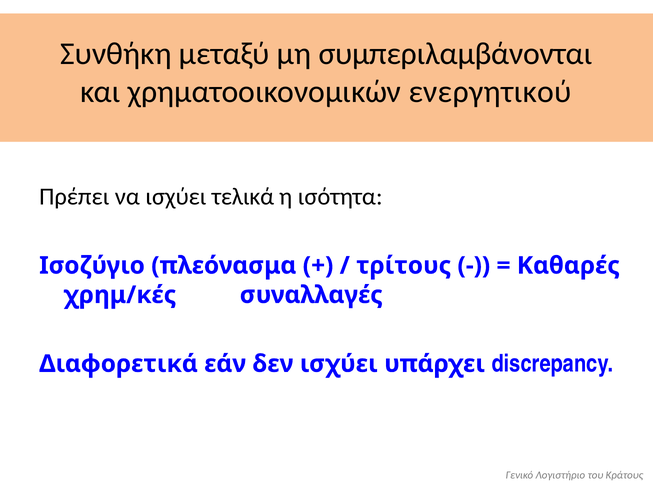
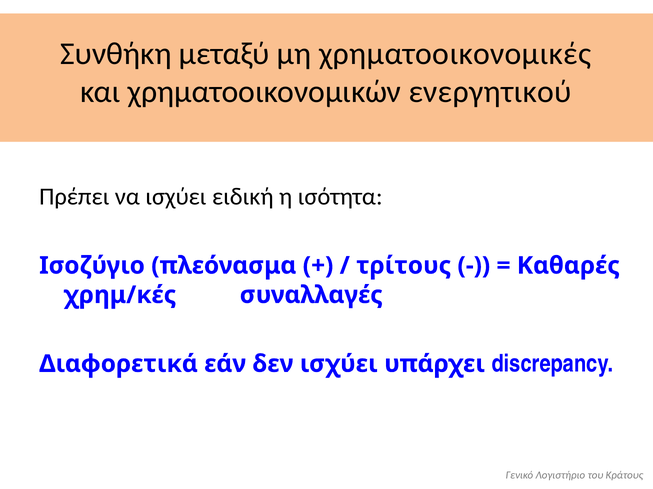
συμπεριλαμβάνονται: συμπεριλαμβάνονται -> χρηματοοικονομικές (455, 54)
τελικά: τελικά -> ειδική (243, 197)
